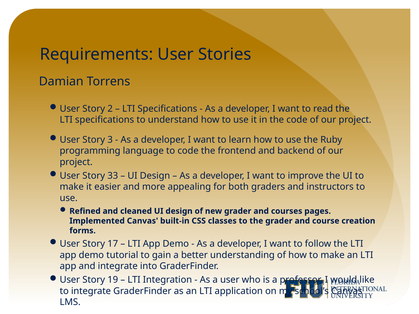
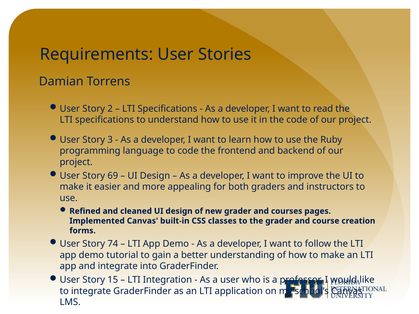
33: 33 -> 69 (113, 176)
17: 17 -> 74 (113, 244)
19: 19 -> 15 (113, 280)
